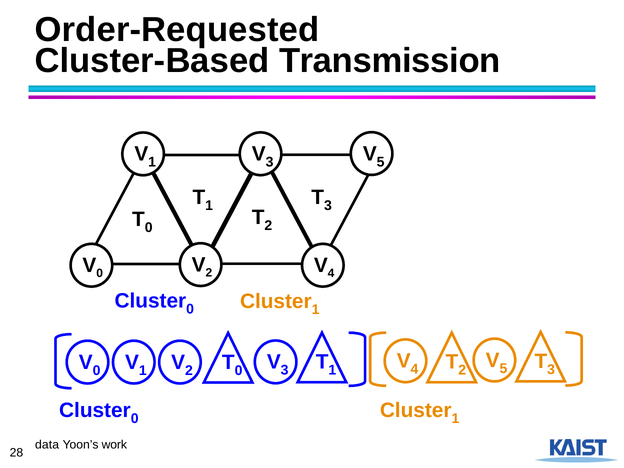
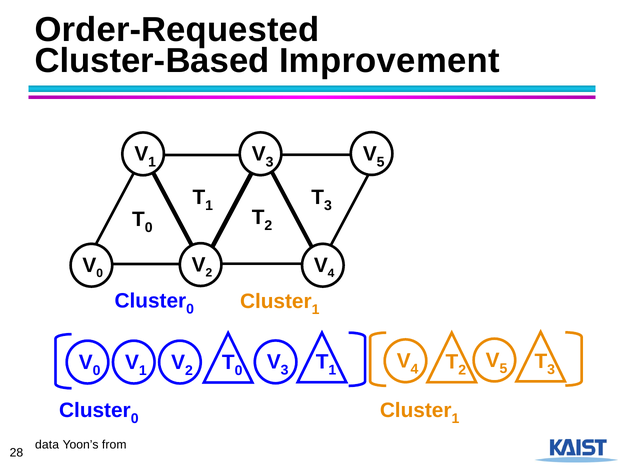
Transmission: Transmission -> Improvement (389, 61)
work: work -> from (114, 445)
